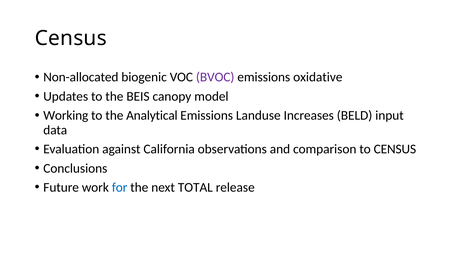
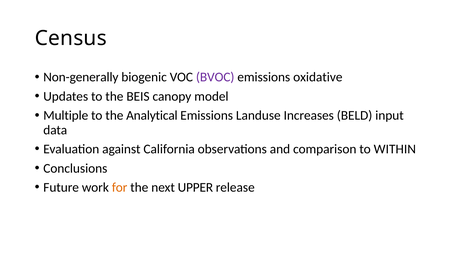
Non-allocated: Non-allocated -> Non-generally (81, 77)
Working: Working -> Multiple (66, 115)
to CENSUS: CENSUS -> WITHIN (395, 149)
for colour: blue -> orange (120, 187)
TOTAL: TOTAL -> UPPER (195, 187)
